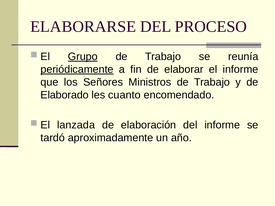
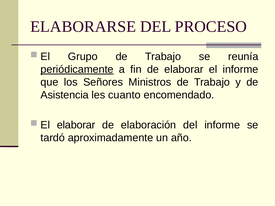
Grupo underline: present -> none (83, 57)
Elaborado: Elaborado -> Asistencia (65, 95)
El lanzada: lanzada -> elaborar (76, 125)
